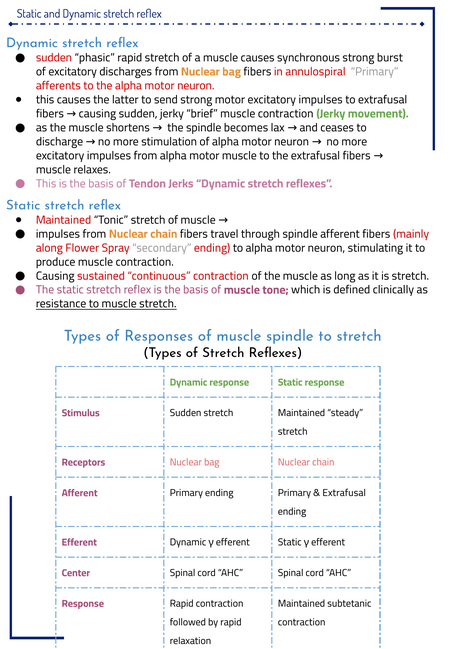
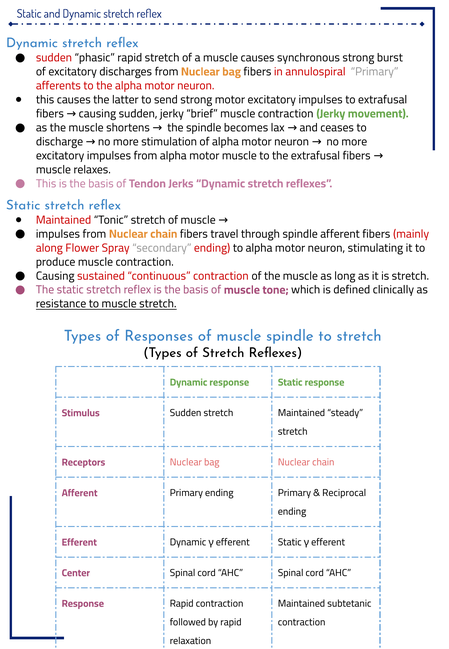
Extrafusal: Extrafusal -> Reciprocal (344, 492)
